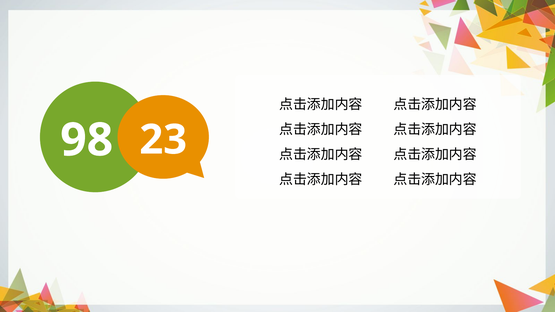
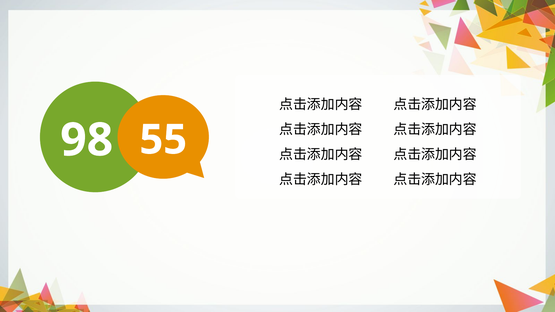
23: 23 -> 55 (163, 140)
